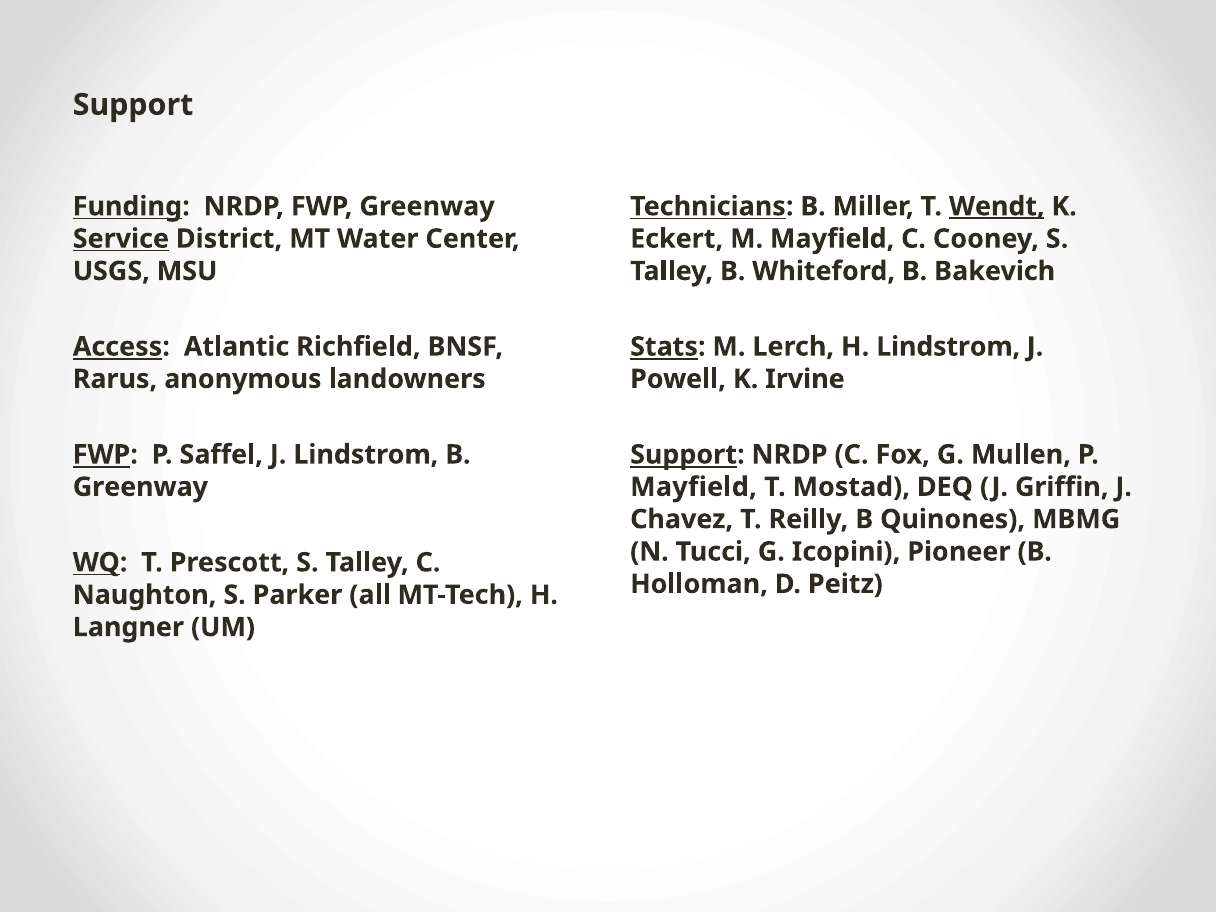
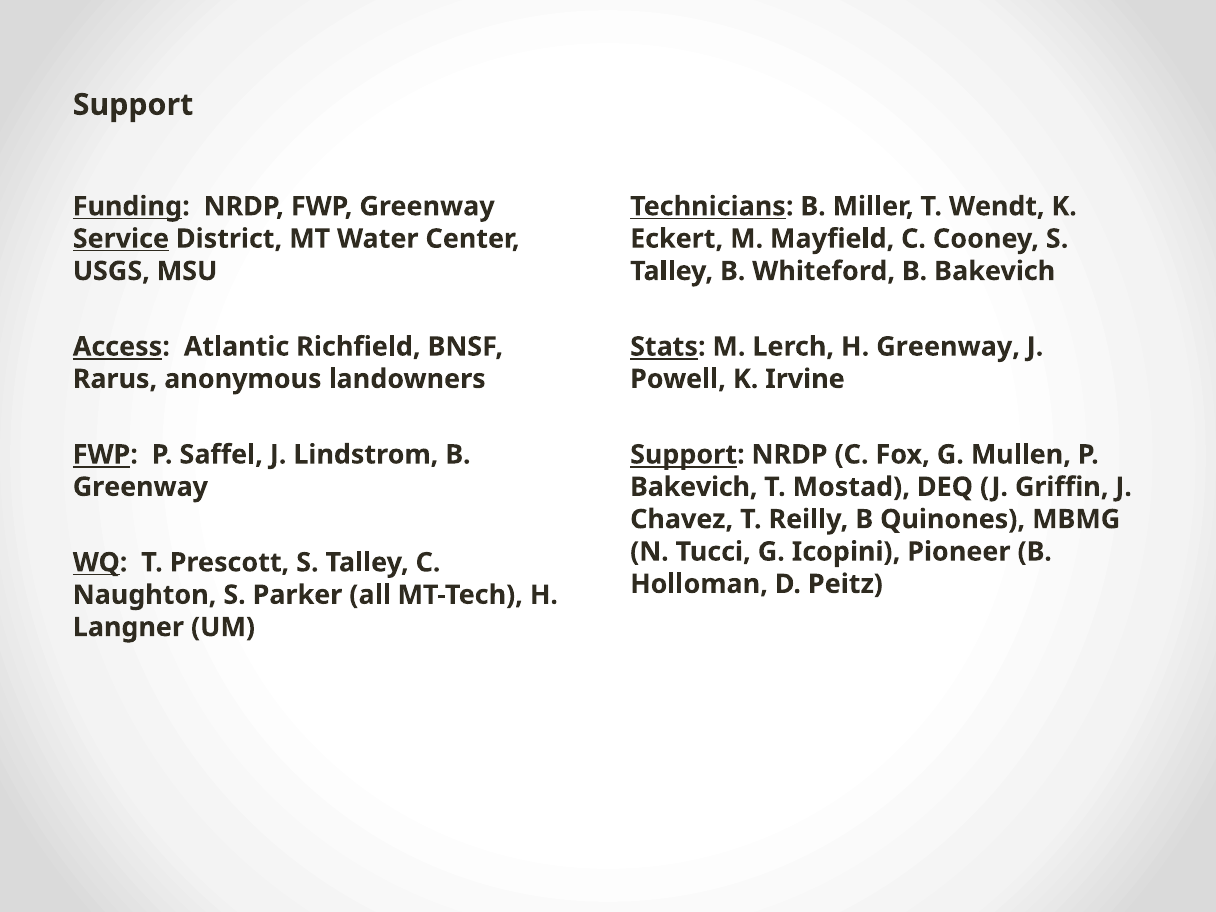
Wendt underline: present -> none (997, 206)
H Lindstrom: Lindstrom -> Greenway (948, 347)
Mayfield: Mayfield -> Bakevich (694, 487)
